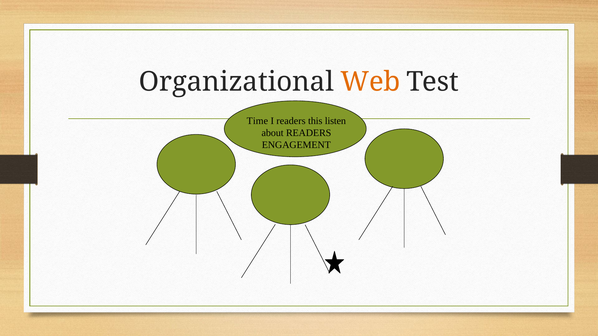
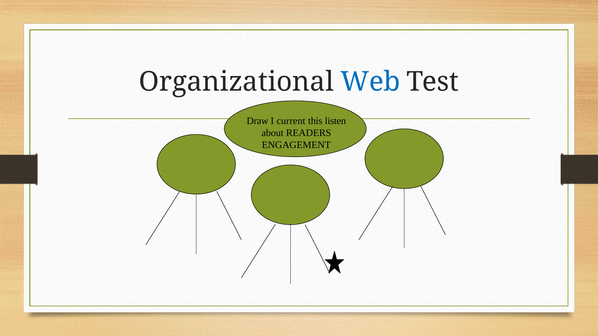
Web colour: orange -> blue (370, 82)
Time: Time -> Draw (257, 121)
I readers: readers -> current (291, 121)
